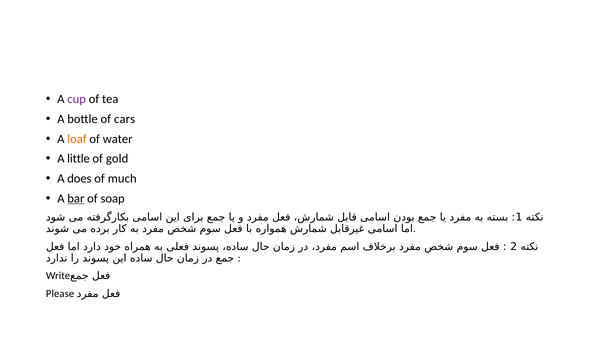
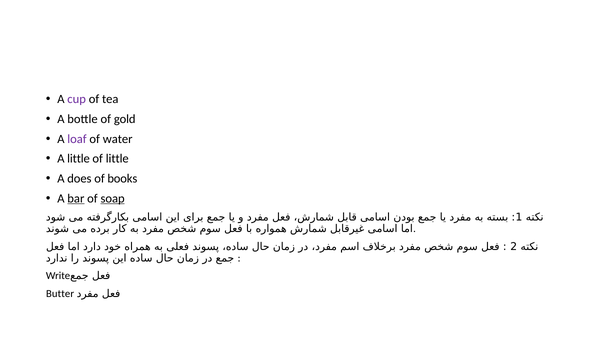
cars: cars -> gold (125, 119)
loaf colour: orange -> purple (77, 139)
of gold: gold -> little (117, 159)
much: much -> books (122, 179)
soap underline: none -> present (113, 199)
Please: Please -> Butter (60, 294)
